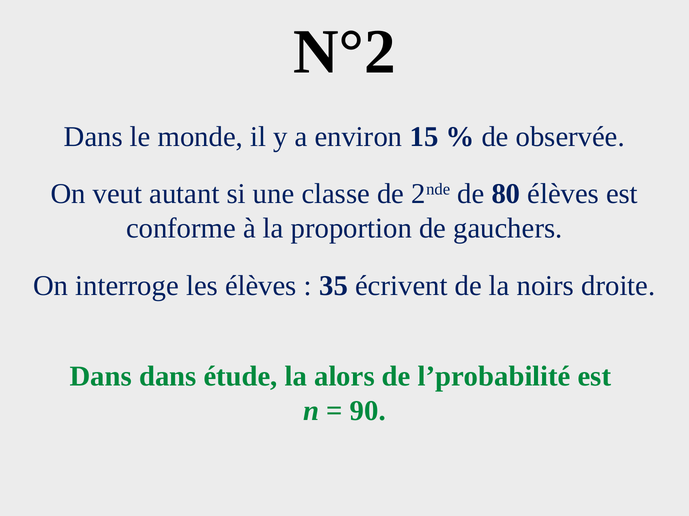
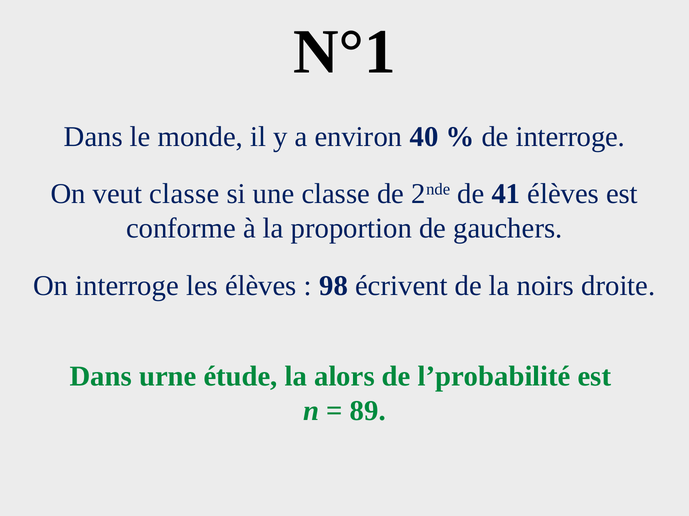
N°2: N°2 -> N°1 (344, 52)
15: 15 -> 40 (424, 137)
de observée: observée -> interroge (570, 137)
veut autant: autant -> classe (184, 194)
80: 80 -> 41 (506, 194)
35: 35 -> 98 (334, 286)
Dans dans: dans -> urne (168, 377)
90: 90 -> 89 (368, 411)
